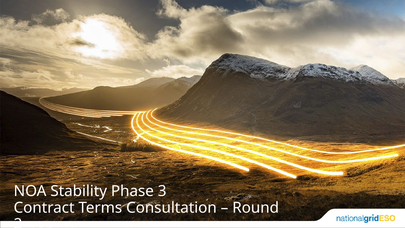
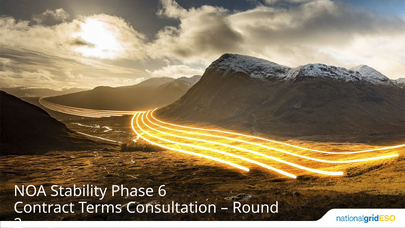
3: 3 -> 6 (162, 191)
